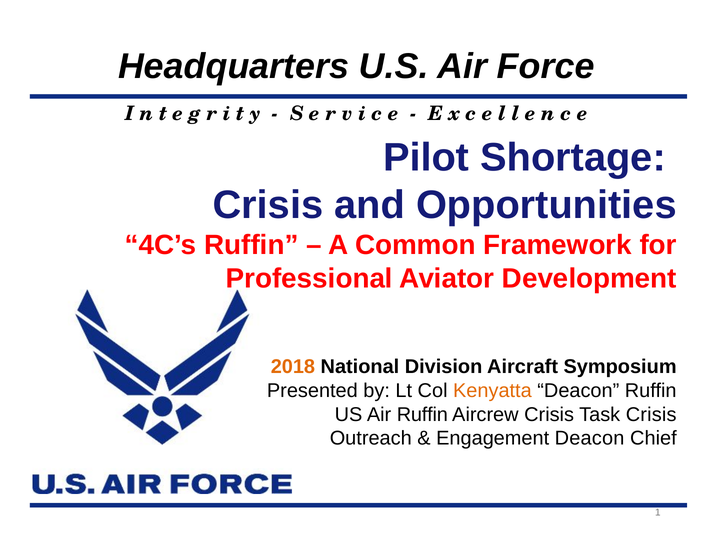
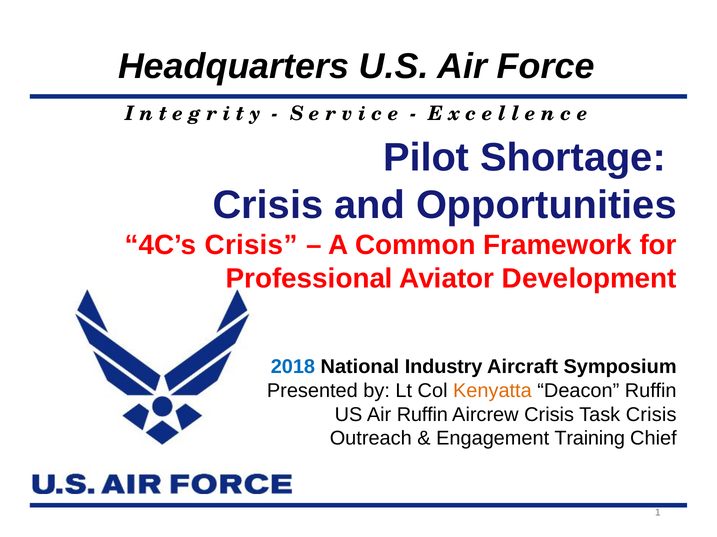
4C’s Ruffin: Ruffin -> Crisis (251, 245)
2018 colour: orange -> blue (293, 367)
Division: Division -> Industry (444, 367)
Engagement Deacon: Deacon -> Training (590, 439)
